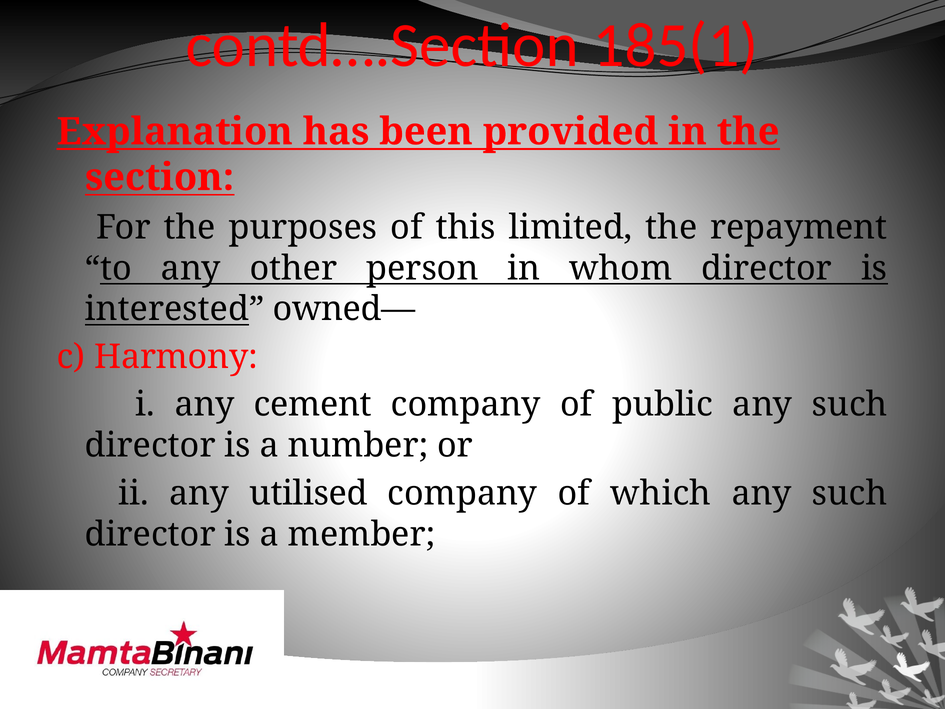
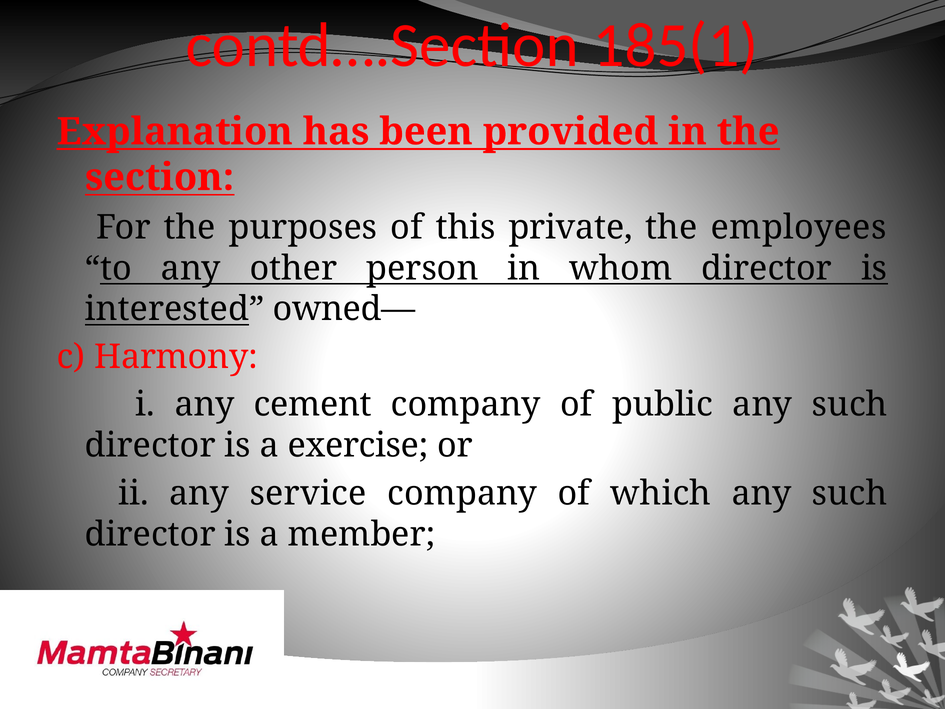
limited: limited -> private (571, 227)
repayment: repayment -> employees (799, 227)
number: number -> exercise (358, 446)
utilised: utilised -> service (308, 493)
